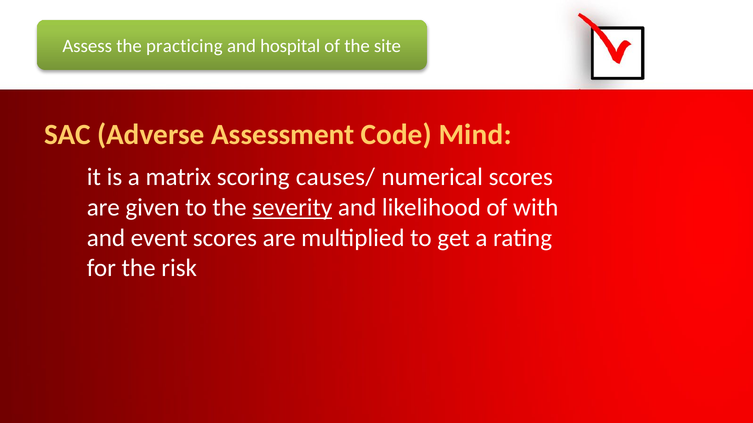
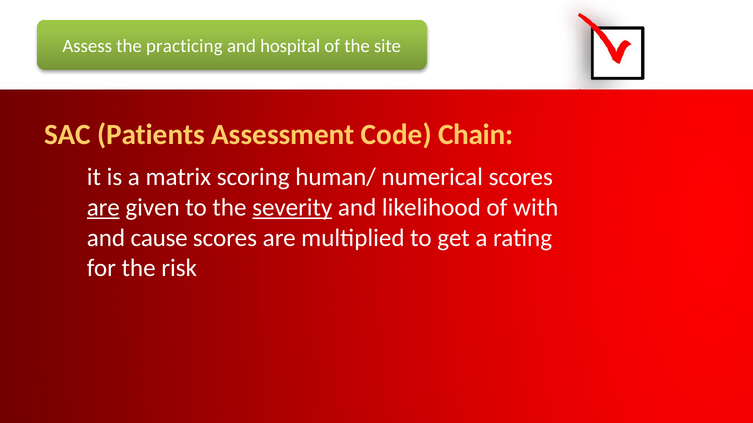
Adverse: Adverse -> Patients (151, 135)
Mind: Mind -> Chain (476, 135)
causes/: causes/ -> human/ (336, 177)
are underline: none -> present (103, 208)
event: event -> cause (159, 238)
